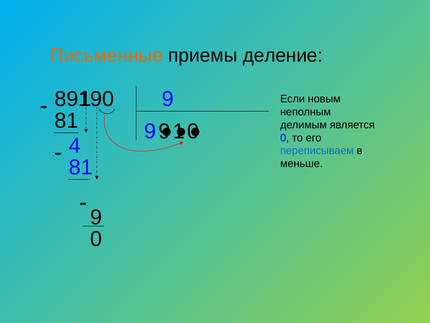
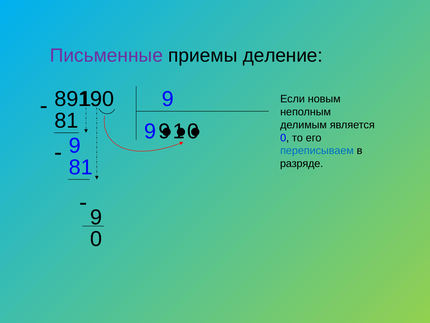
Письменные colour: orange -> purple (106, 55)
4: 4 -> 9 (75, 146)
меньше: меньше -> разряде (302, 163)
